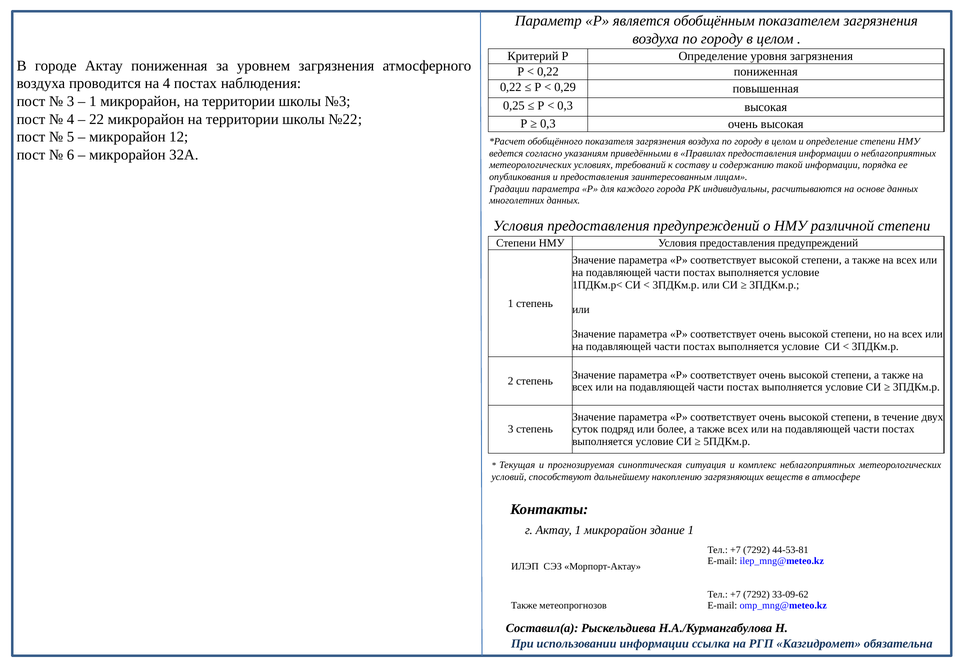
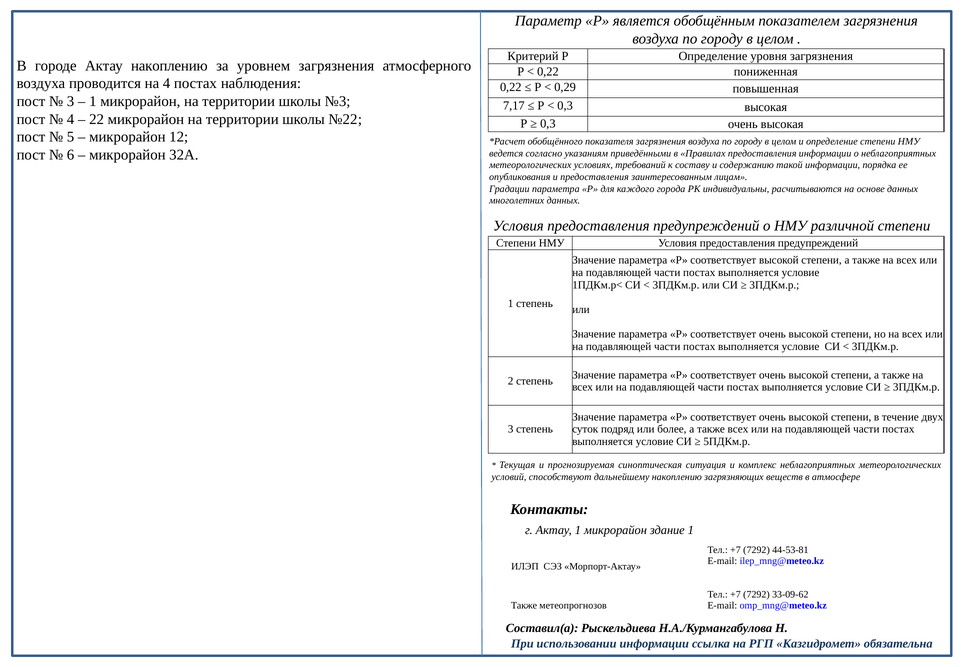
Актау пониженная: пониженная -> накоплению (169, 66)
0,25: 0,25 -> 7,17 (514, 106)
